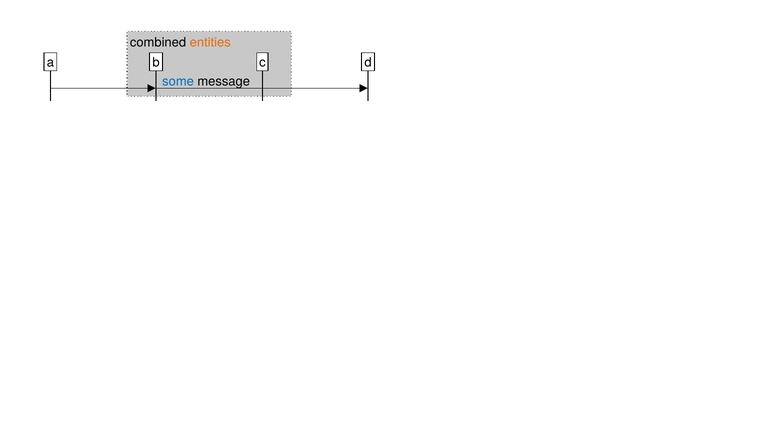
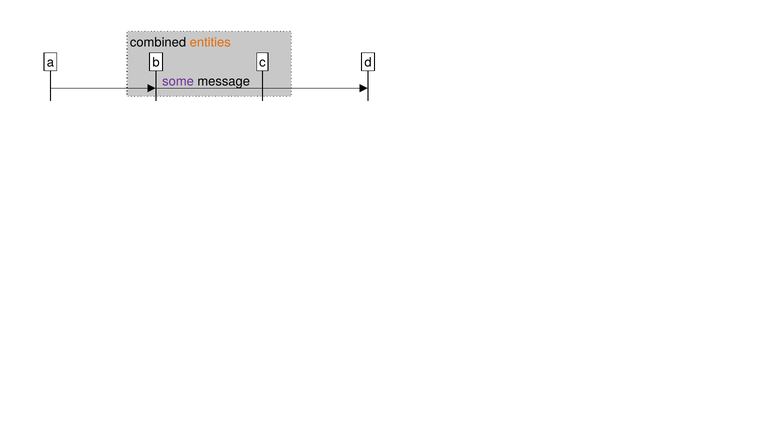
some colour: blue -> purple (178, 81)
